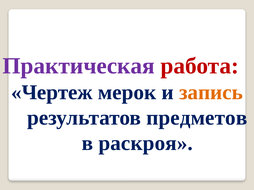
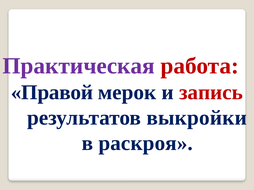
Чертеж: Чертеж -> Правой (52, 93)
запись colour: orange -> red (211, 93)
предметов: предметов -> выкройки (197, 118)
